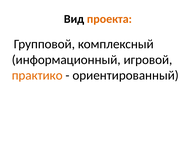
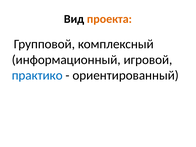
практико colour: orange -> blue (37, 75)
